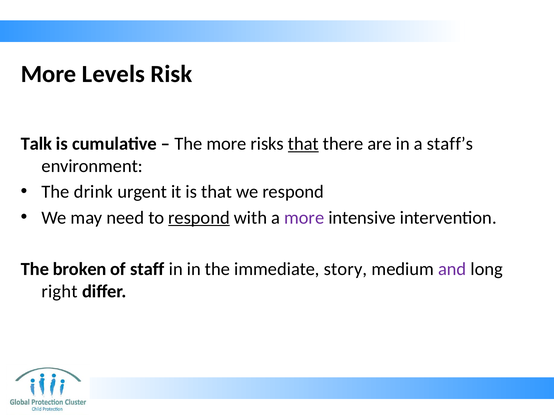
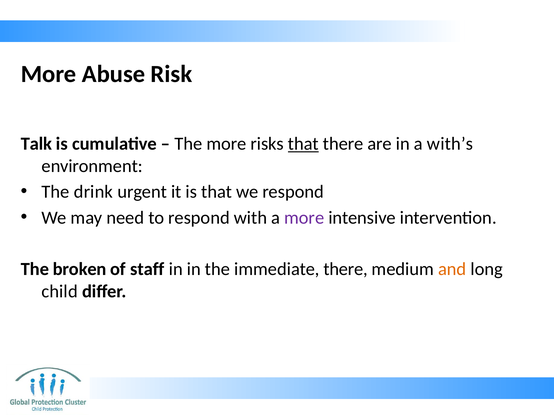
Levels: Levels -> Abuse (114, 74)
staff’s: staff’s -> with’s (450, 144)
respond underline: present -> none (199, 218)
immediate story: story -> there (346, 270)
and colour: purple -> orange (452, 270)
right: right -> child (60, 292)
